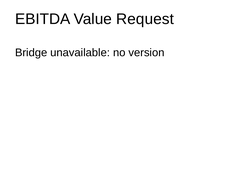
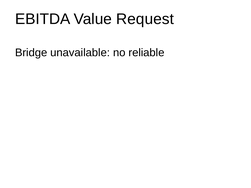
version: version -> reliable (147, 53)
